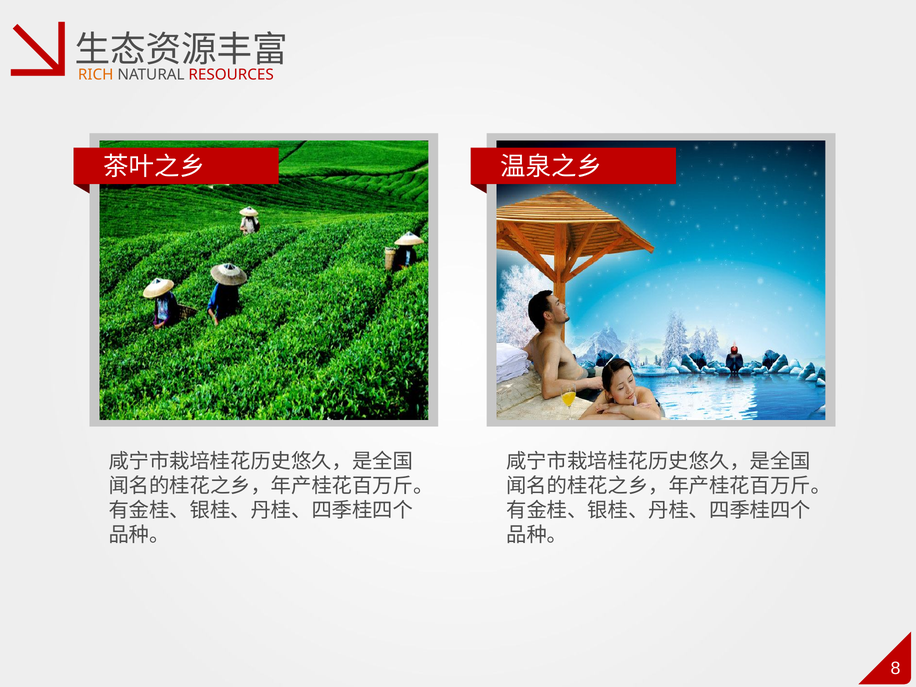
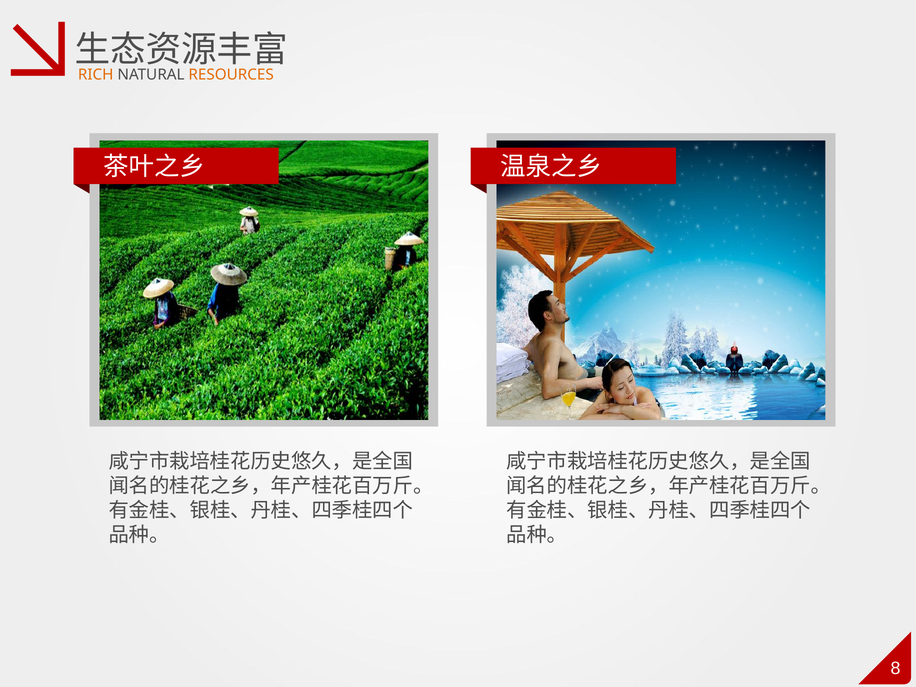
RESOURCES colour: red -> orange (231, 74)
